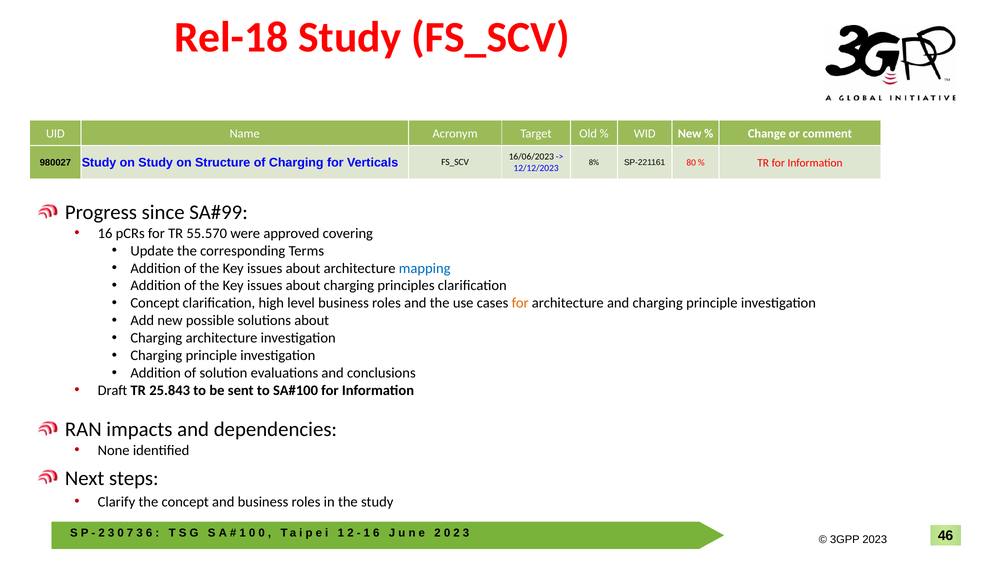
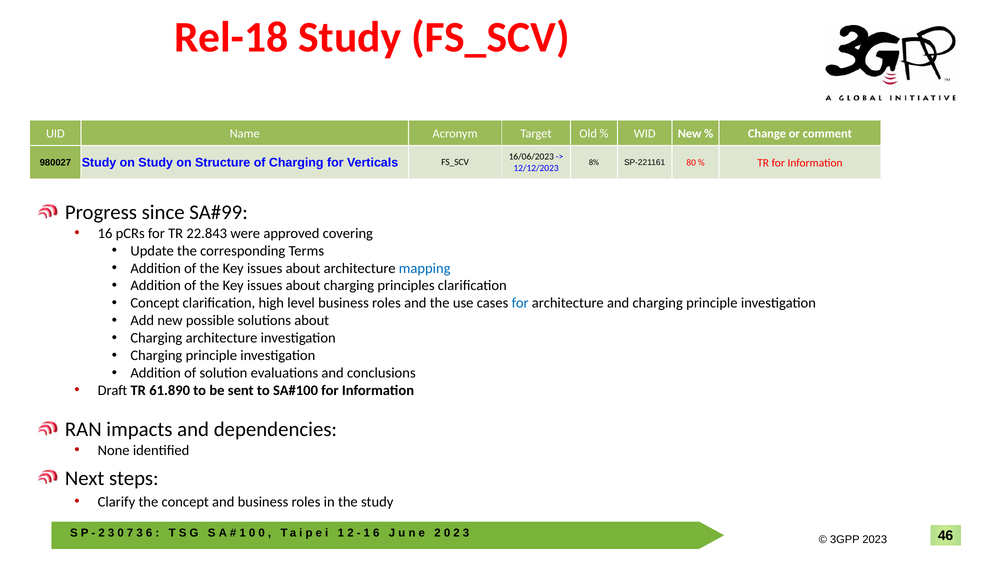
55.570: 55.570 -> 22.843 (207, 233)
for colour: orange -> blue (520, 303)
25.843: 25.843 -> 61.890 (170, 390)
